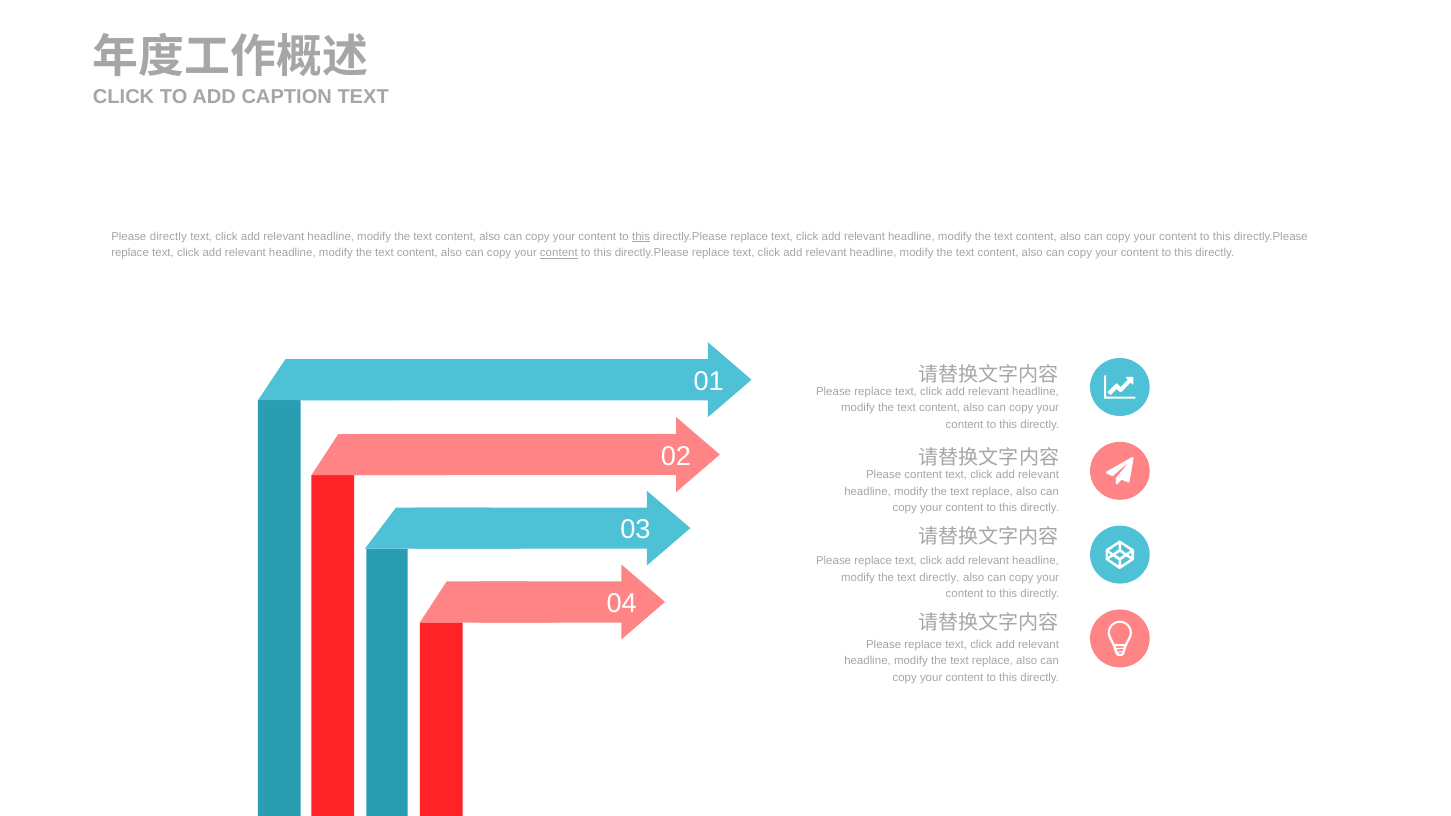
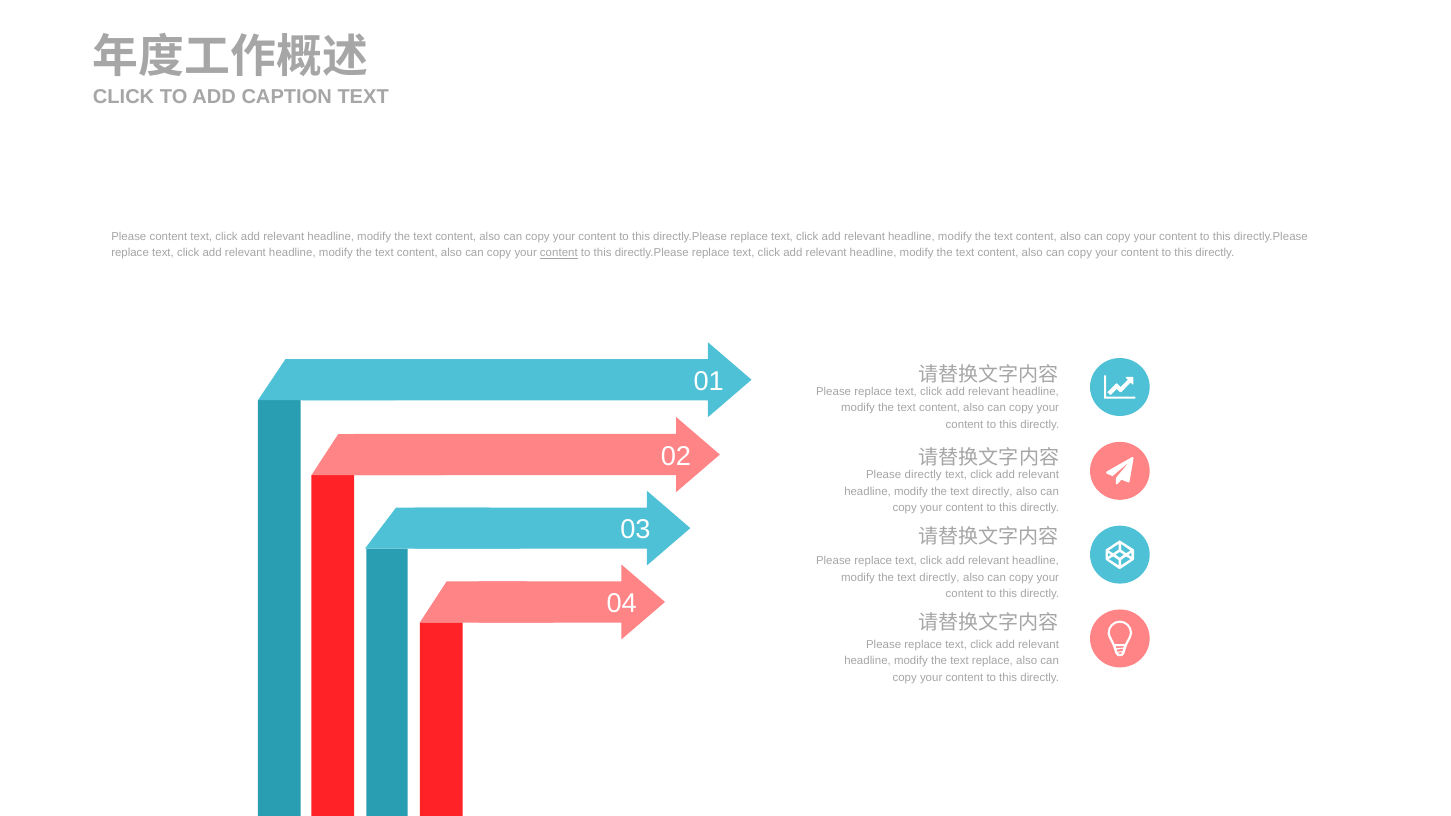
Please directly: directly -> content (168, 237)
this underline: present -> none (641, 237)
Please content: content -> directly (923, 475)
replace: replace -> directly (992, 492)
